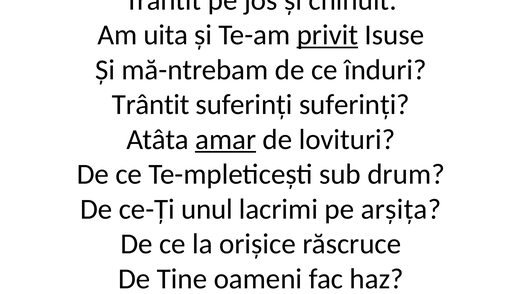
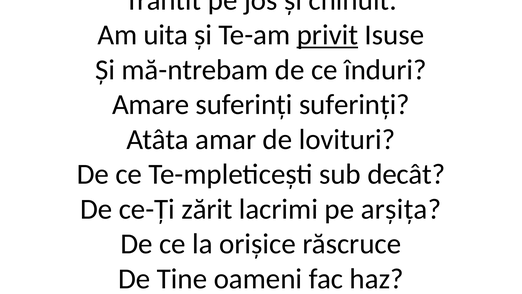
Trântit: Trântit -> Amare (151, 104)
amar underline: present -> none (226, 139)
sub drum: drum -> decât (406, 174)
ce-Ți unul: unul -> zărit (207, 209)
